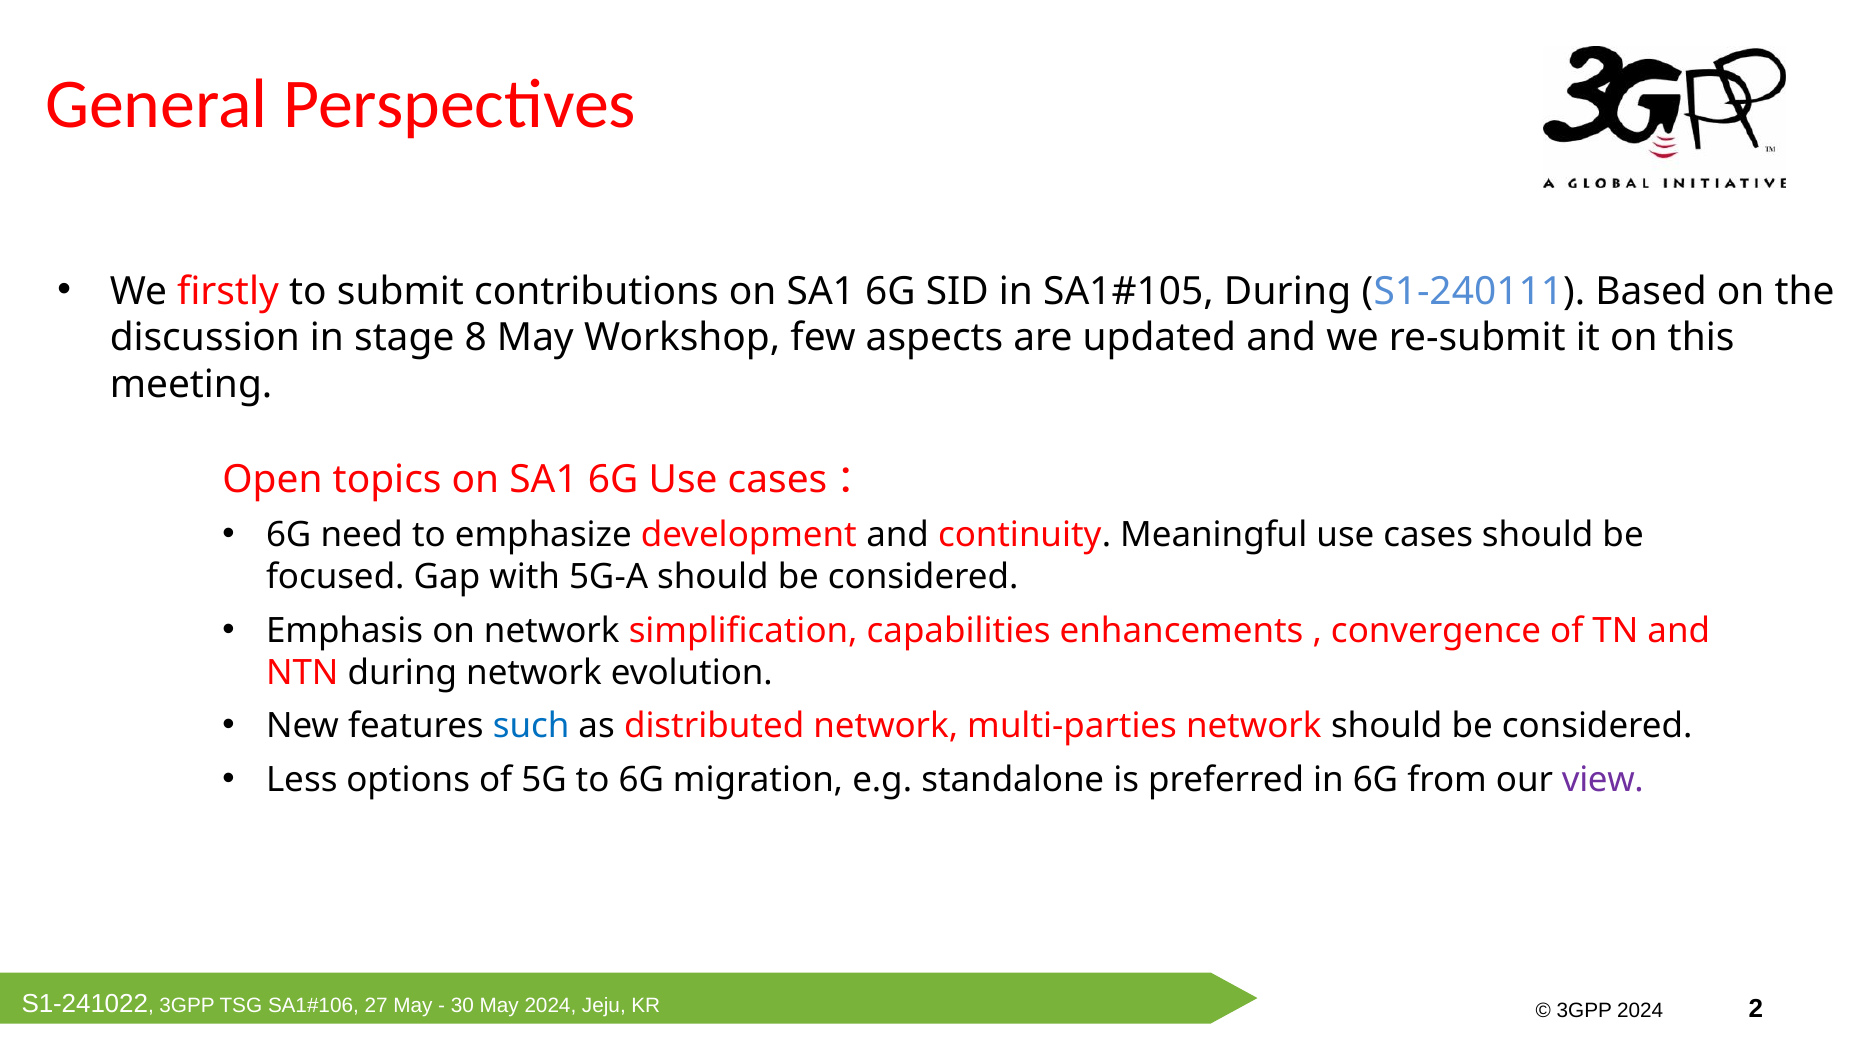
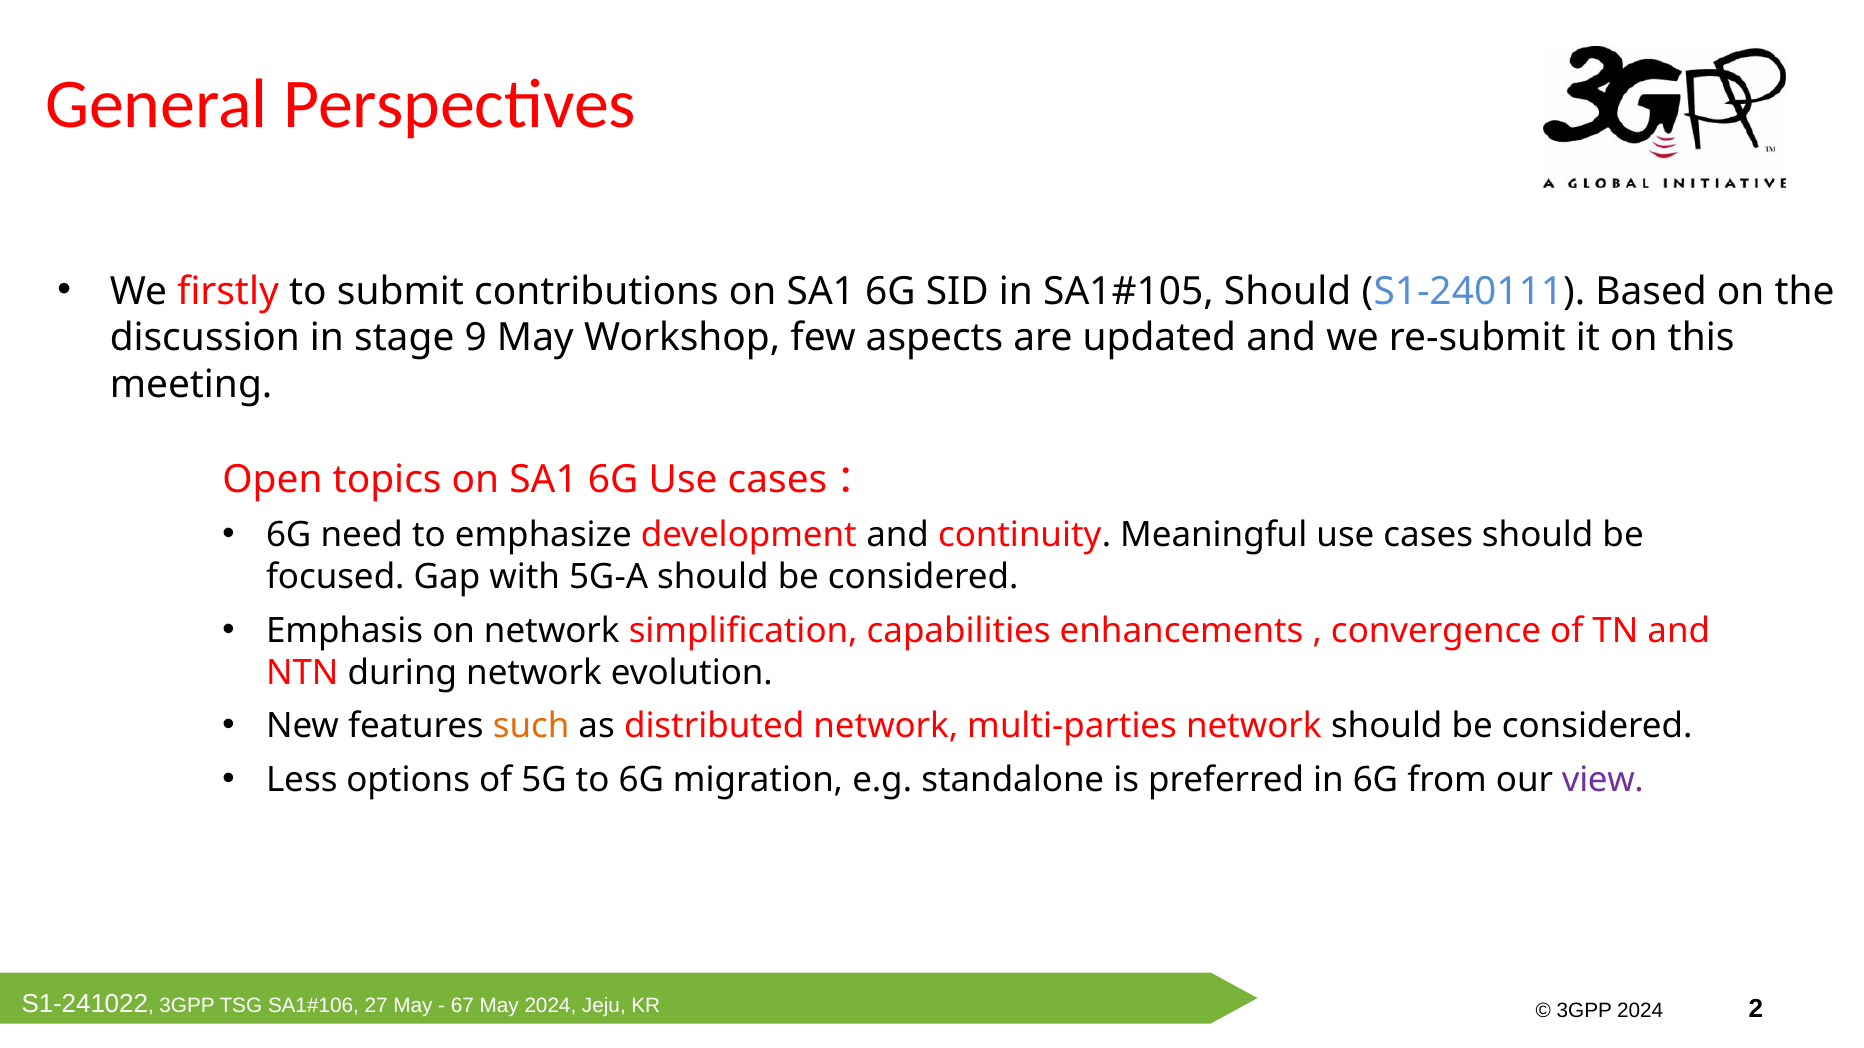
During: During -> Should (1288, 291)
8: 8 -> 9 (476, 338)
such colour: blue -> orange (531, 727)
30: 30 -> 67 (462, 1006)
